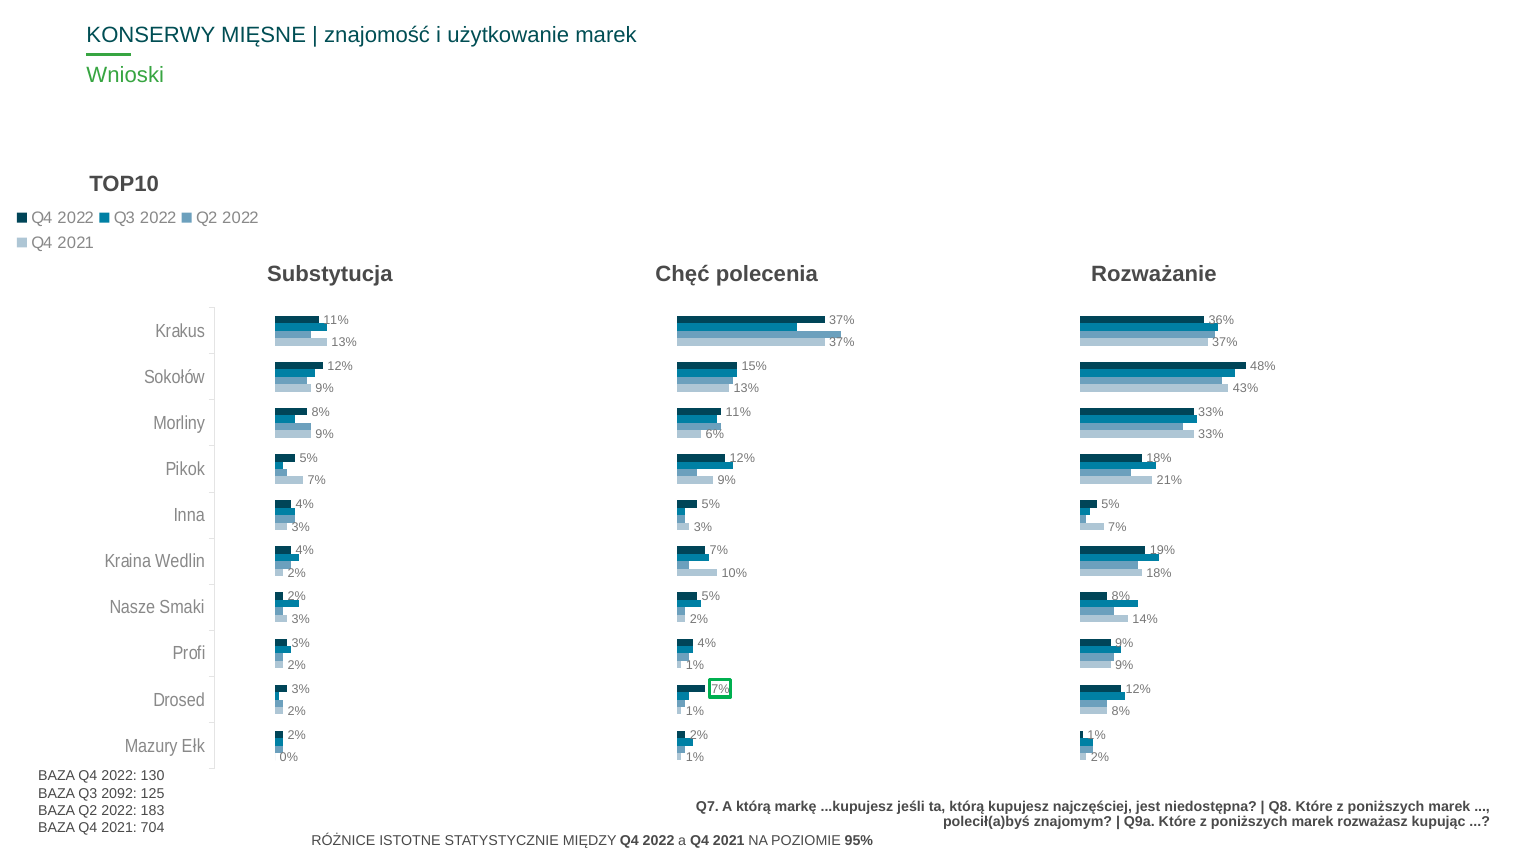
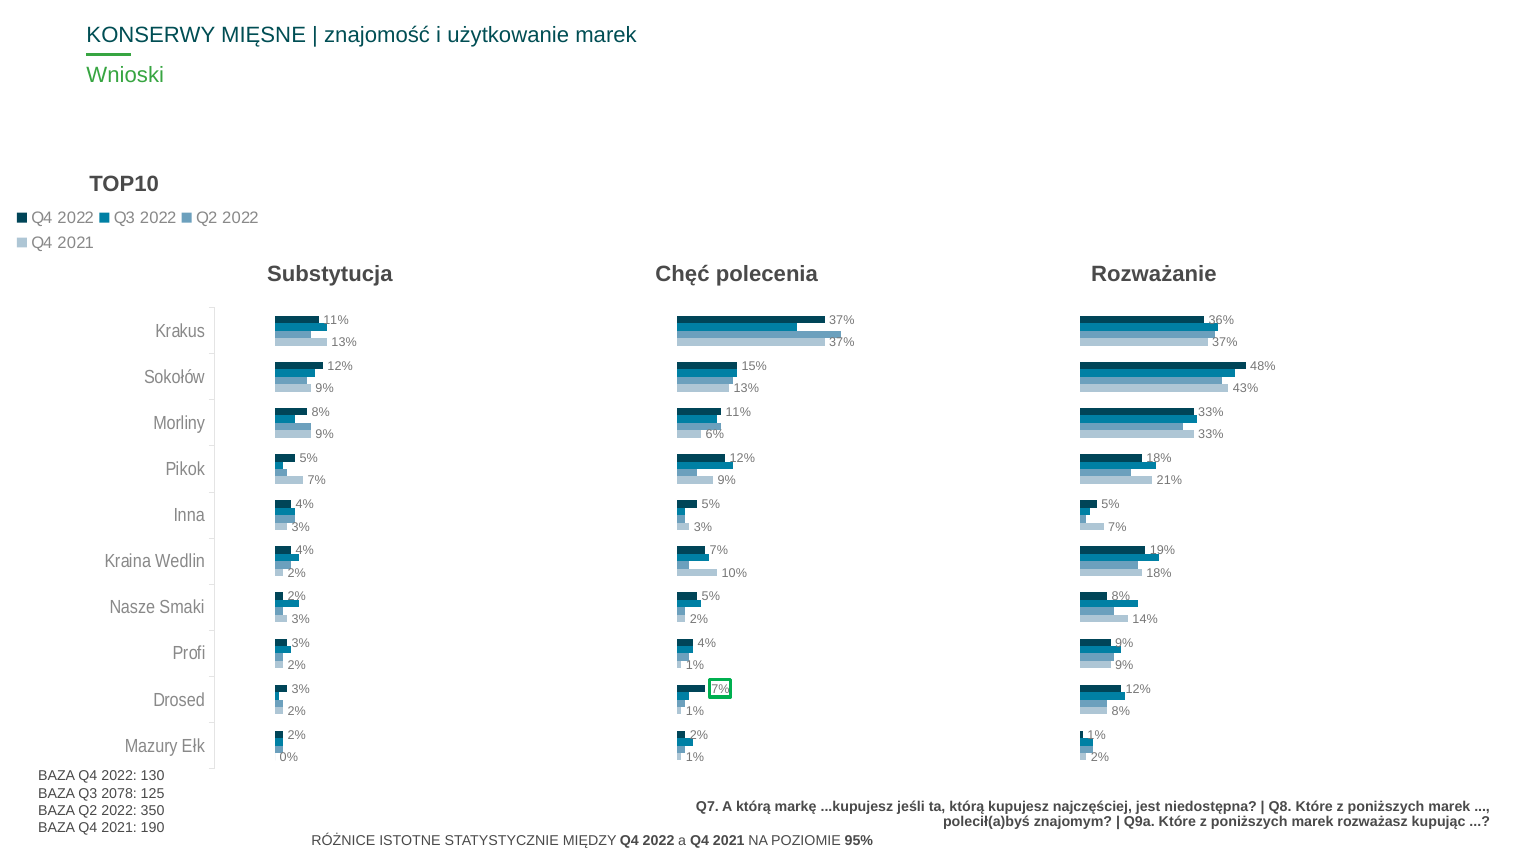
2092: 2092 -> 2078 (119, 794)
183: 183 -> 350 (153, 811)
704: 704 -> 190 (153, 828)
